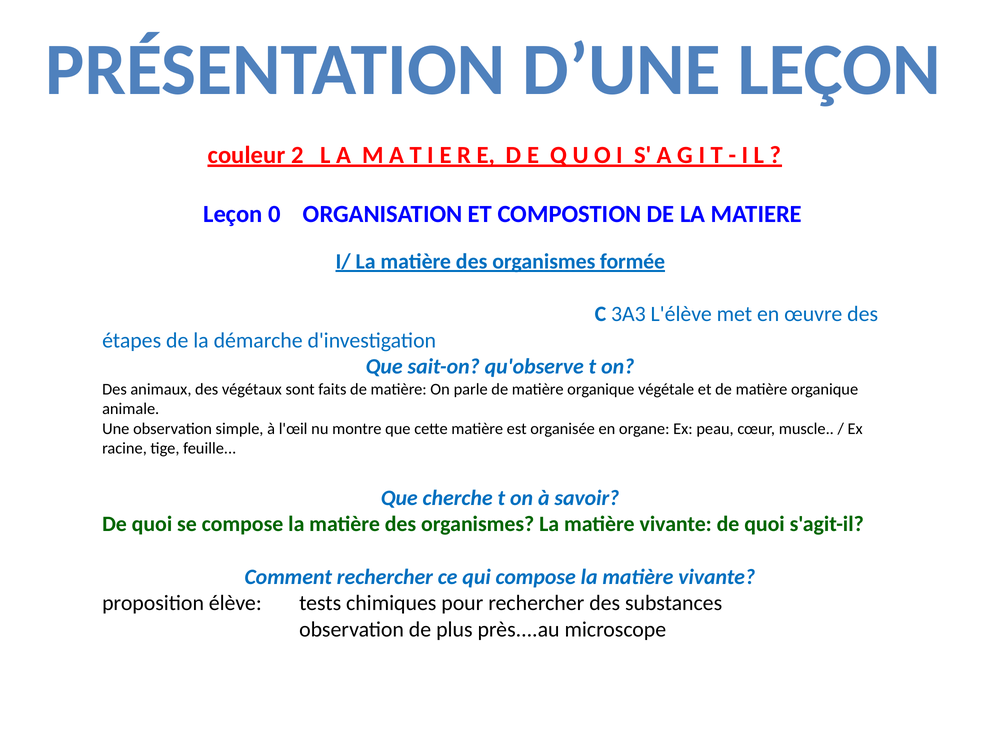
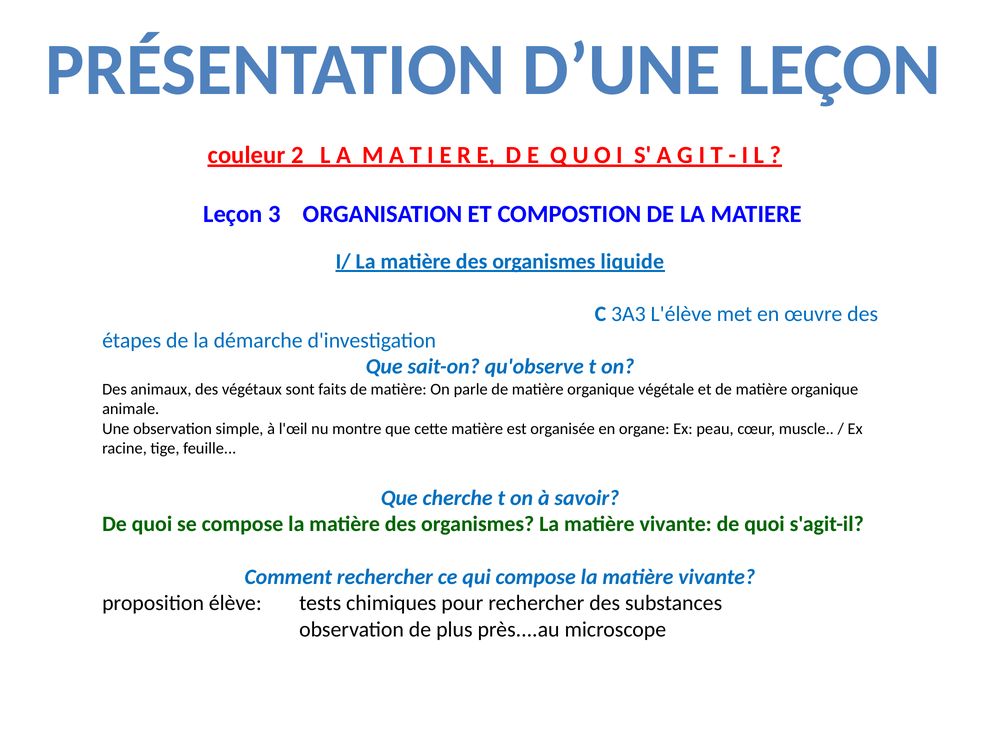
0: 0 -> 3 (274, 214)
formée: formée -> liquide (632, 262)
